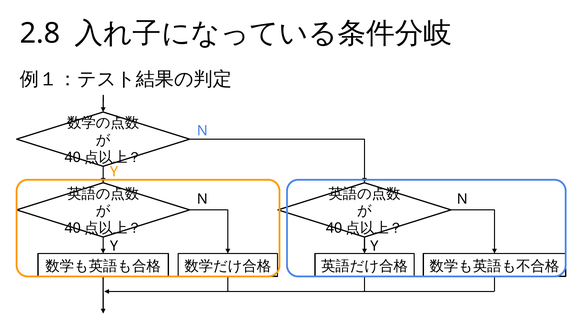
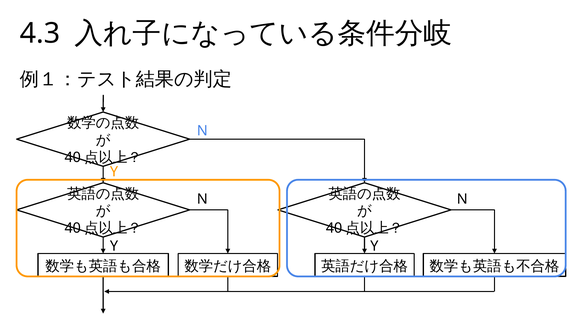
2.8: 2.8 -> 4.3 (40, 33)
